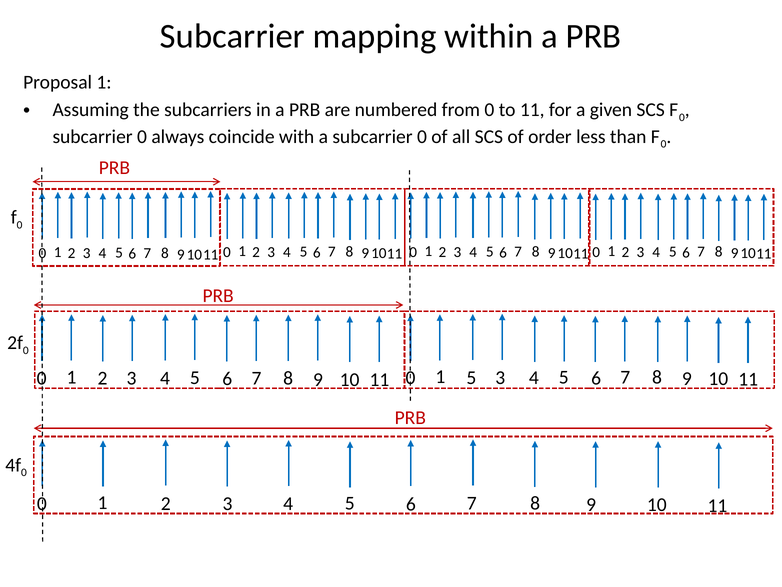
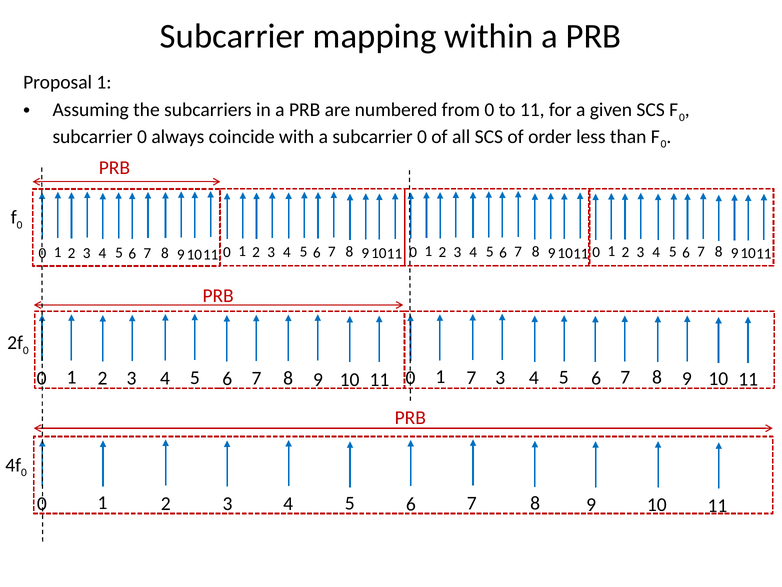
11 5: 5 -> 7 (471, 377)
